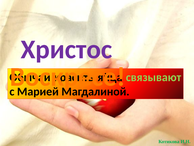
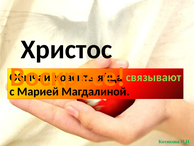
Христос colour: purple -> black (66, 49)
